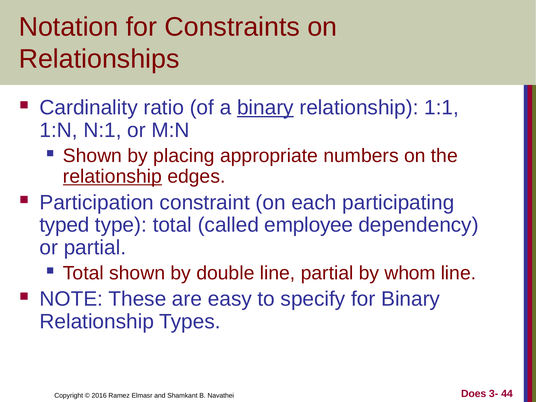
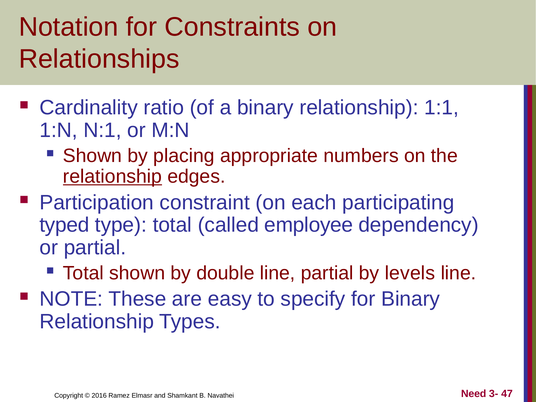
binary underline: present -> none (265, 108)
whom: whom -> levels (410, 273)
Does: Does -> Need (474, 394)
44: 44 -> 47 (507, 394)
